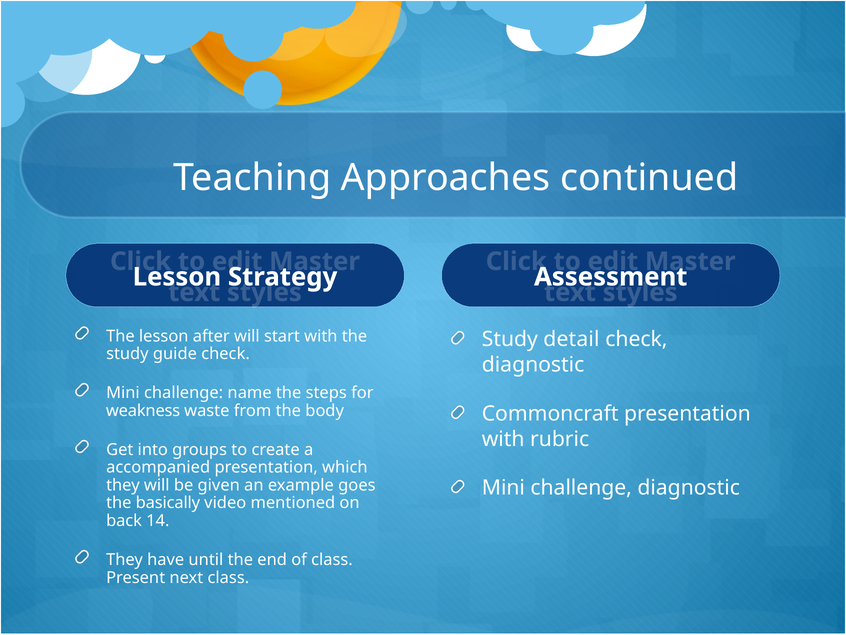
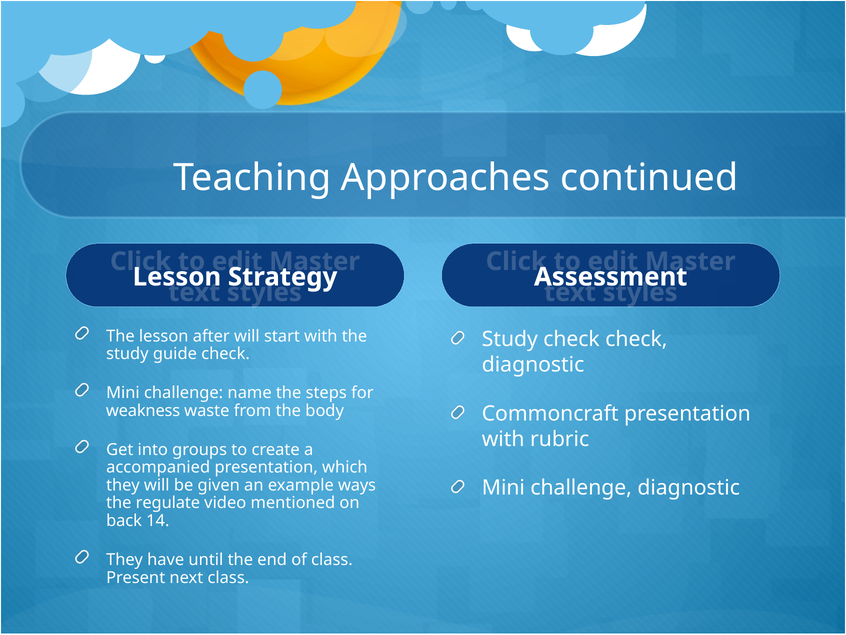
Study detail: detail -> check (572, 339)
goes: goes -> ways (357, 485)
basically: basically -> regulate (168, 503)
